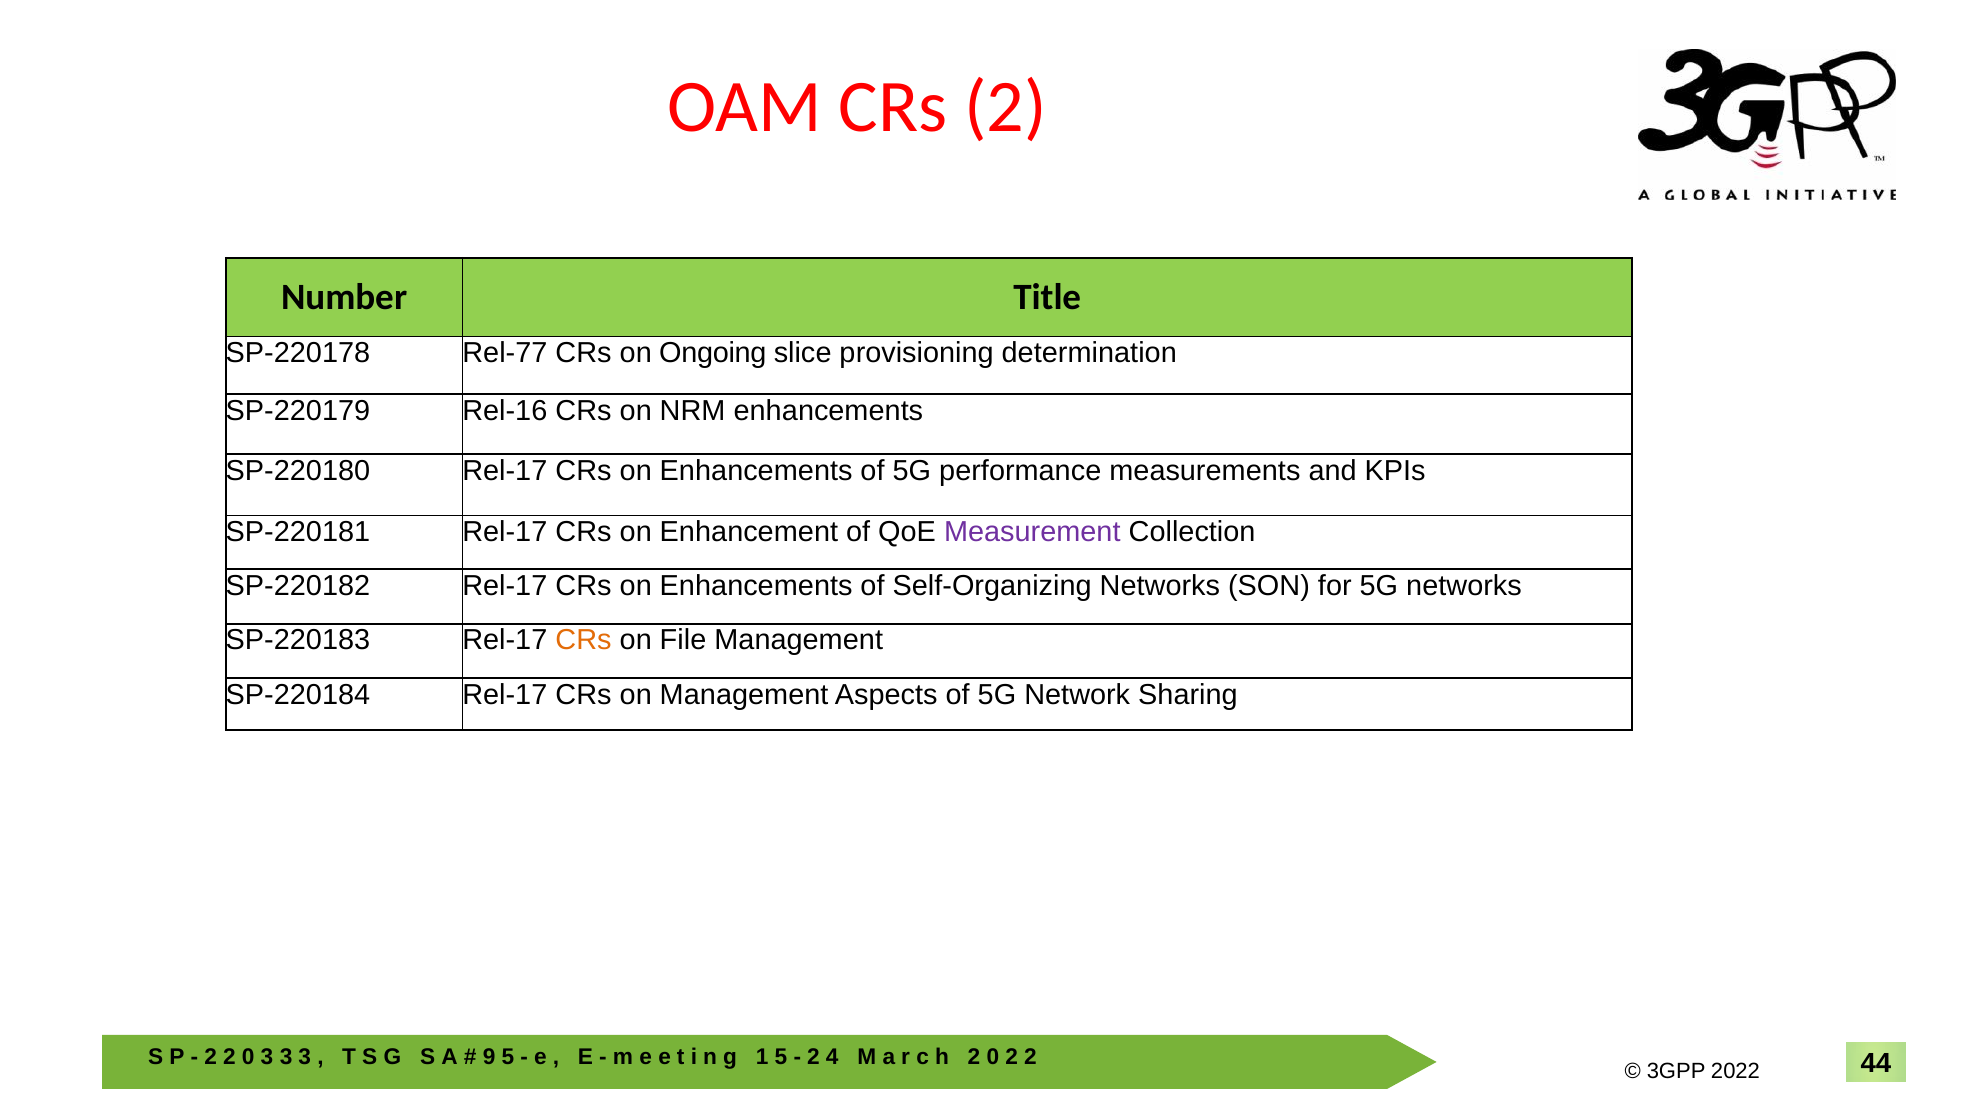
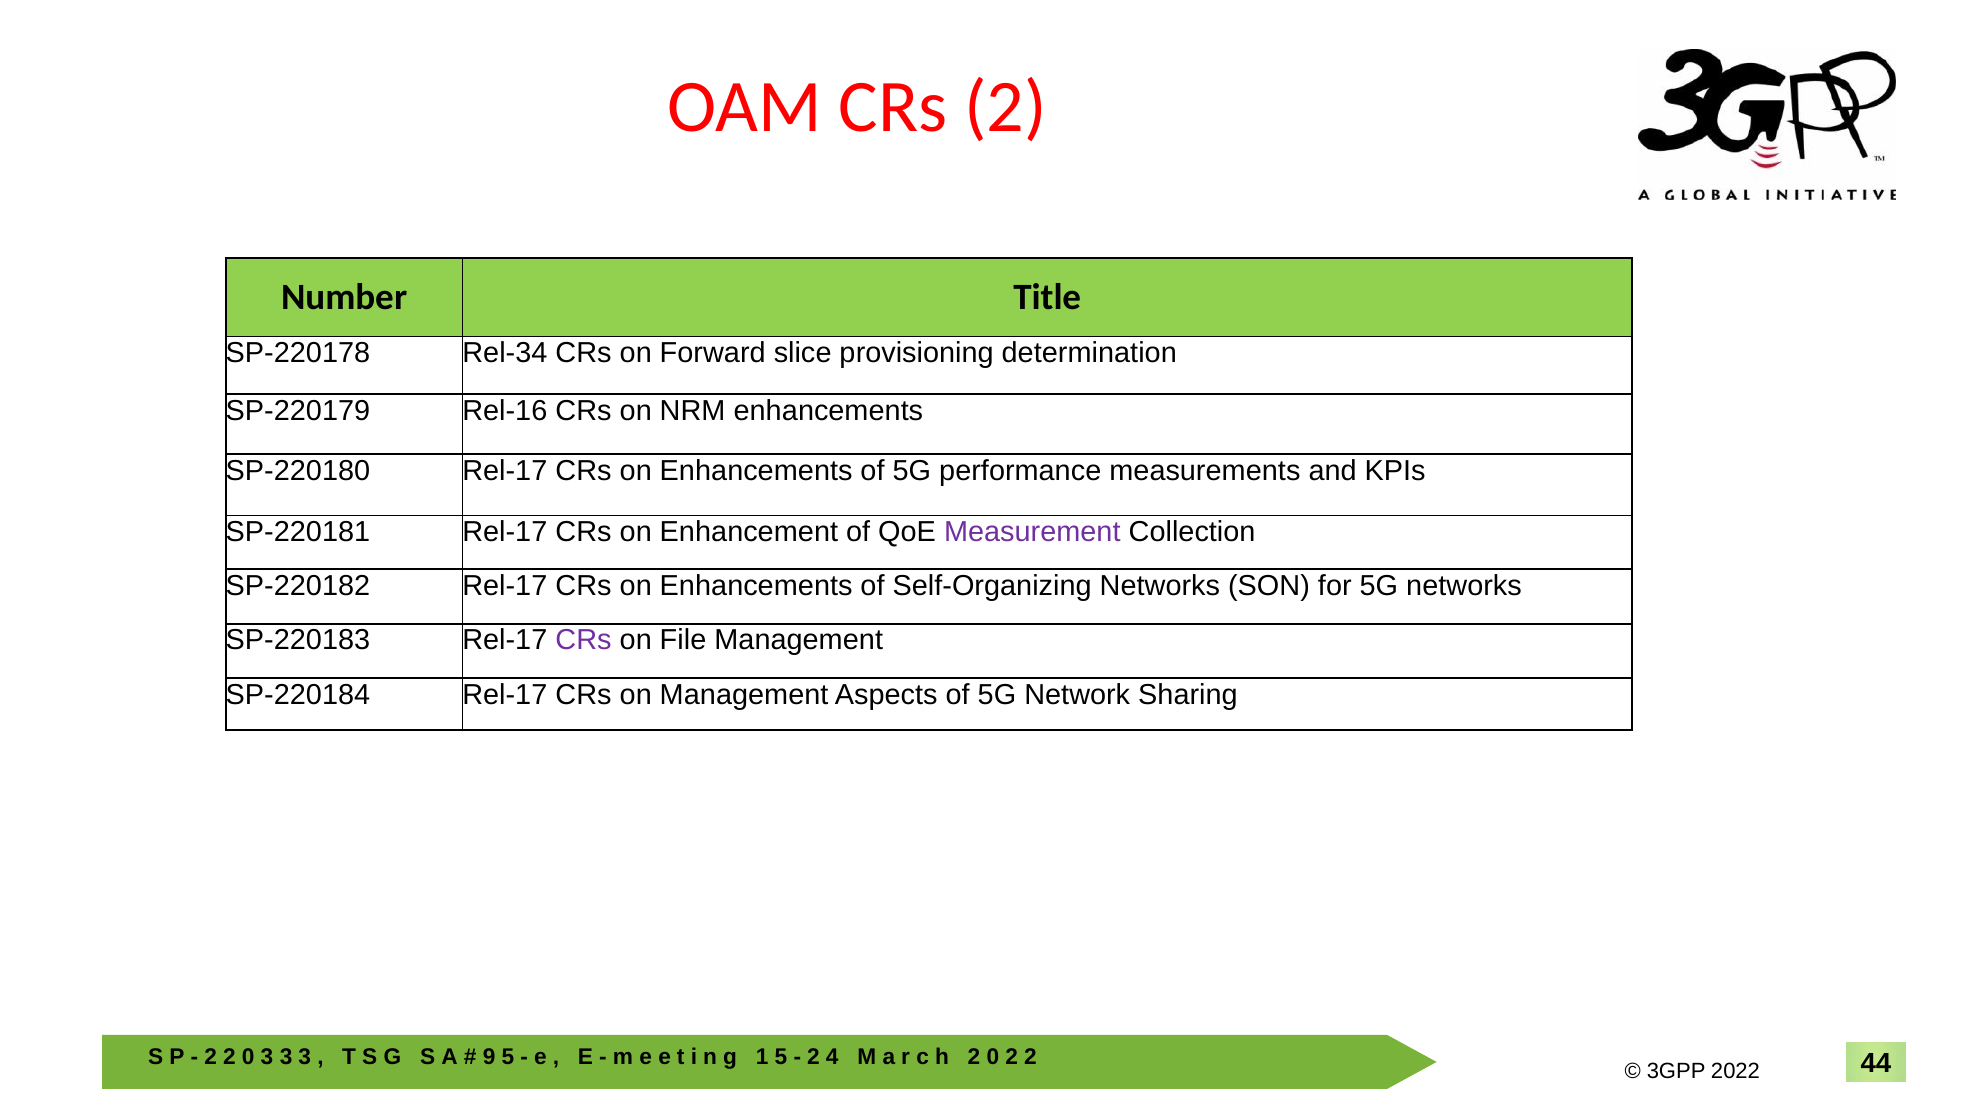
Rel-77: Rel-77 -> Rel-34 (505, 353)
Ongoing: Ongoing -> Forward (713, 353)
CRs colour: orange -> purple (584, 640)
